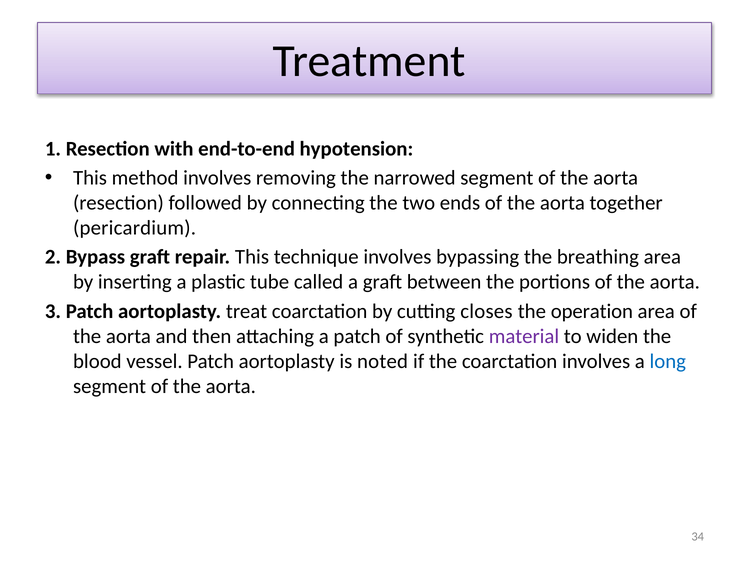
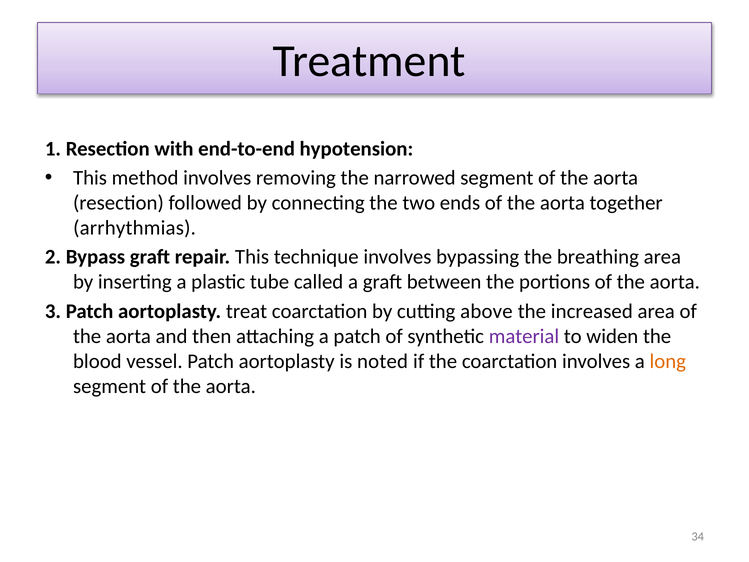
pericardium: pericardium -> arrhythmias (135, 228)
closes: closes -> above (486, 311)
operation: operation -> increased (592, 311)
long colour: blue -> orange (668, 361)
